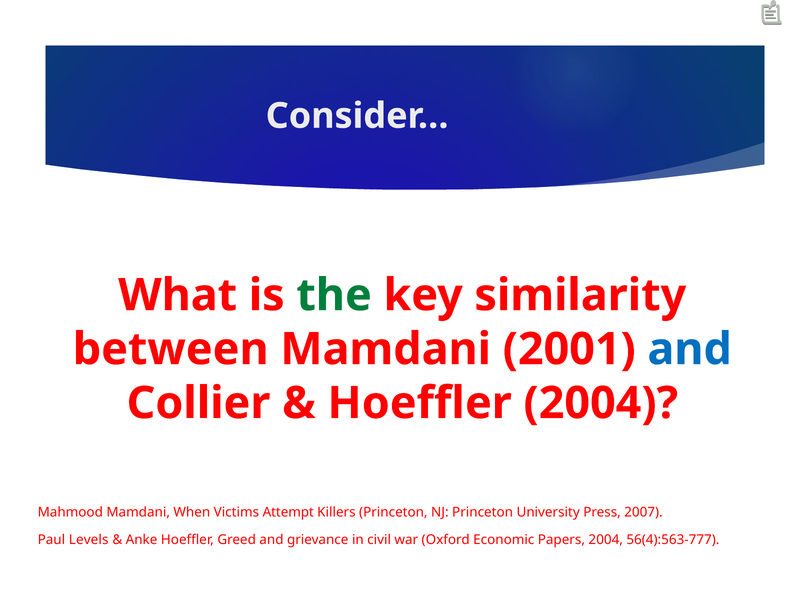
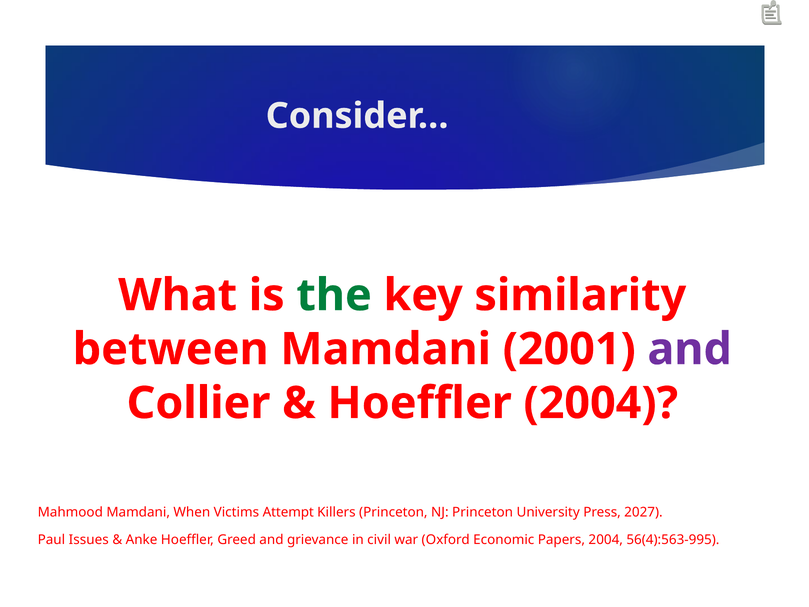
and colour: blue -> purple (690, 349)
2007: 2007 -> 2027 (643, 512)
Levels: Levels -> Issues (89, 540)
56(4):563-777: 56(4):563-777 -> 56(4):563-995 (673, 540)
